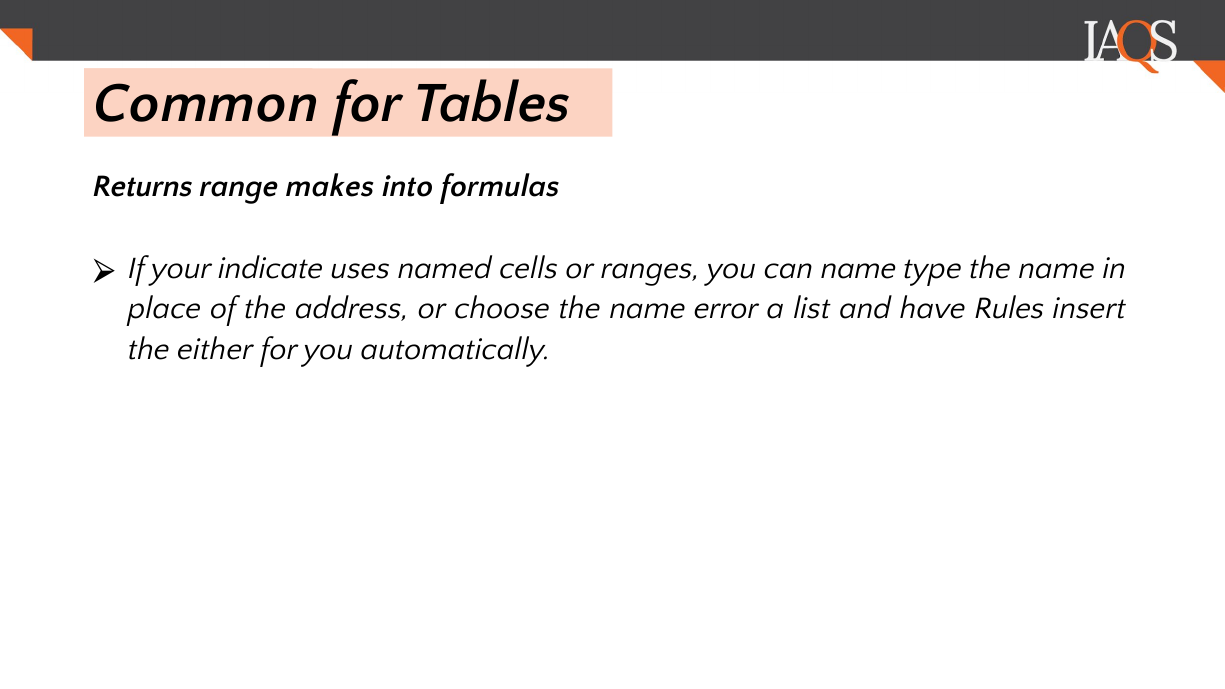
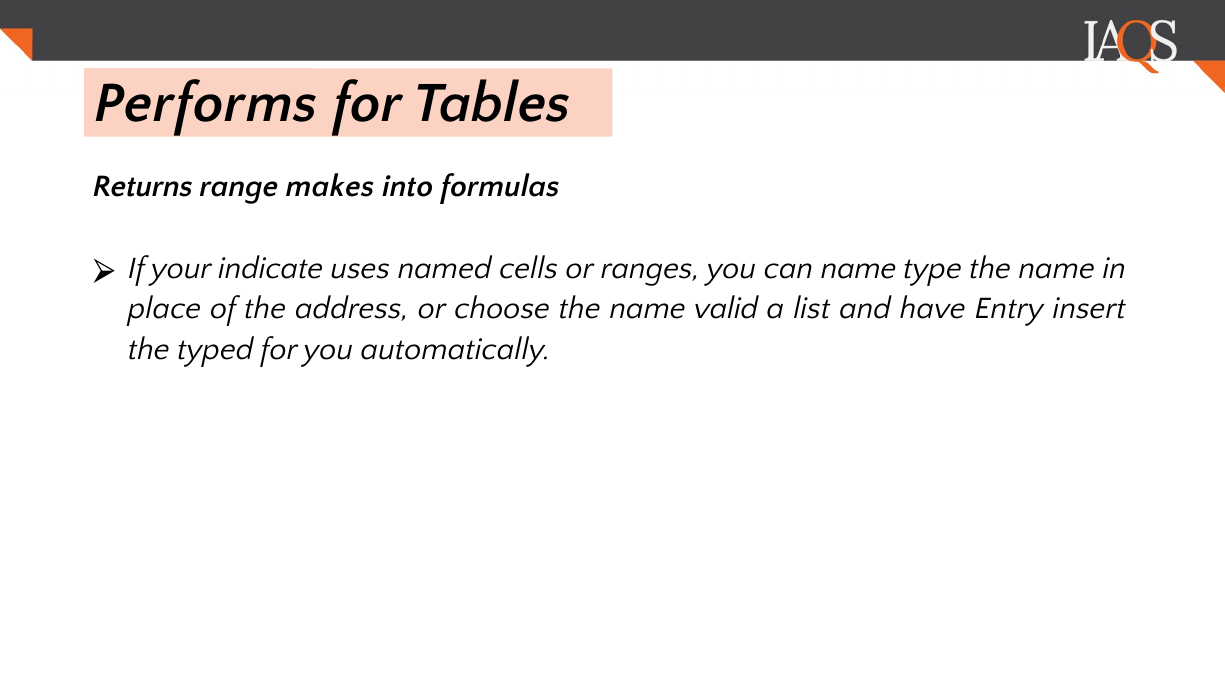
Common: Common -> Performs (206, 103)
error: error -> valid (726, 309)
Rules: Rules -> Entry (1009, 309)
either: either -> typed (215, 350)
